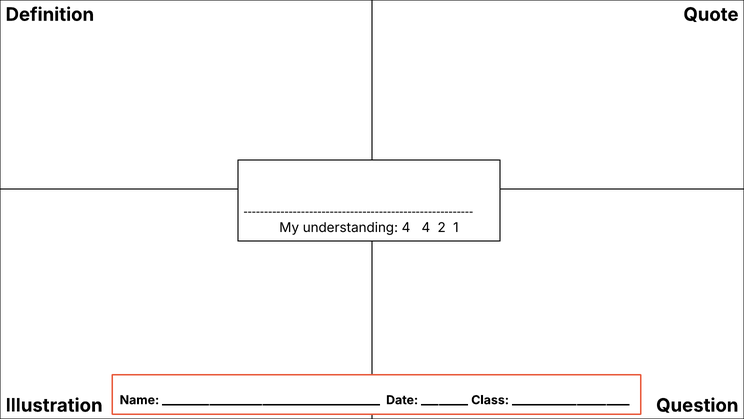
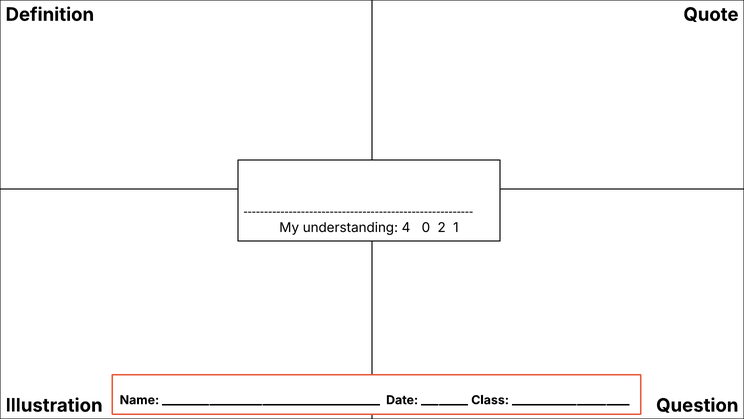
4 4: 4 -> 0 (426, 228)
